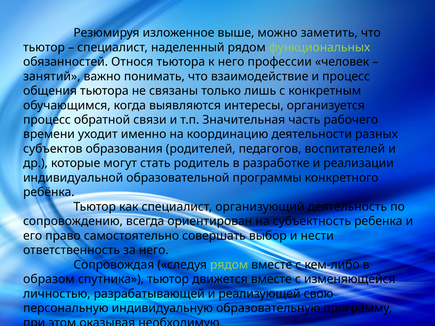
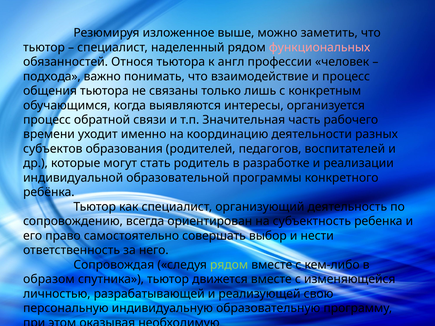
функциональных colour: light green -> pink (320, 47)
к него: него -> англ (231, 62)
занятий: занятий -> подхода (52, 76)
